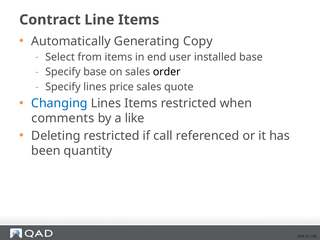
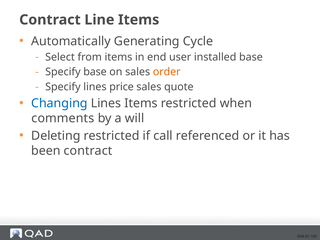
Copy: Copy -> Cycle (198, 41)
order colour: black -> orange (167, 72)
like: like -> will (135, 118)
been quantity: quantity -> contract (88, 151)
